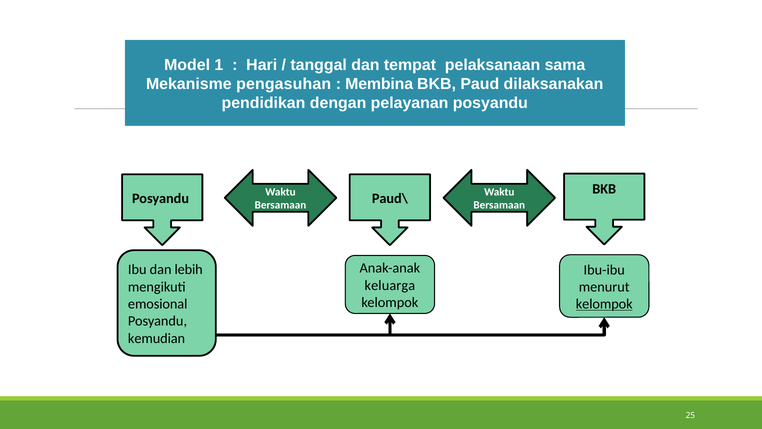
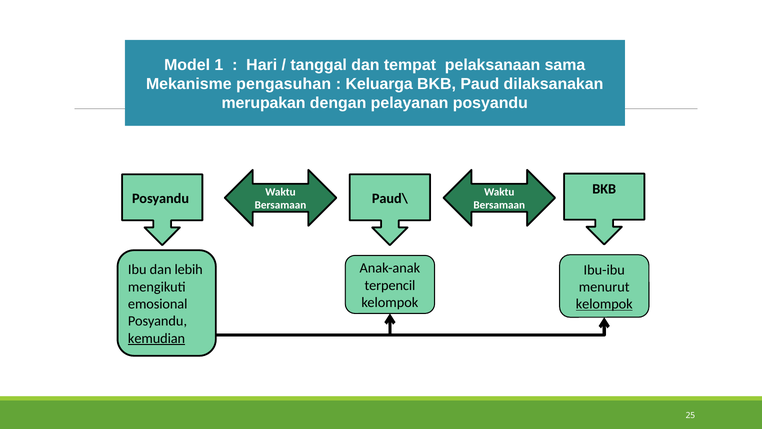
Membina: Membina -> Keluarga (379, 84)
pendidikan: pendidikan -> merupakan (264, 103)
keluarga: keluarga -> terpencil (390, 285)
kemudian underline: none -> present (157, 338)
